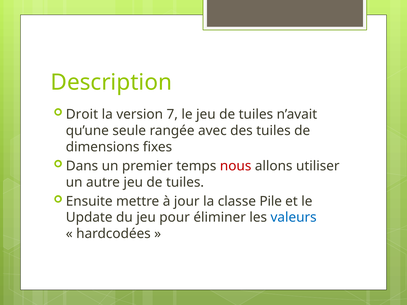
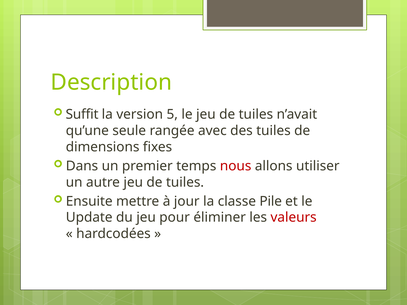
Droit: Droit -> Suffit (82, 115)
7: 7 -> 5 (172, 115)
valeurs colour: blue -> red (294, 218)
